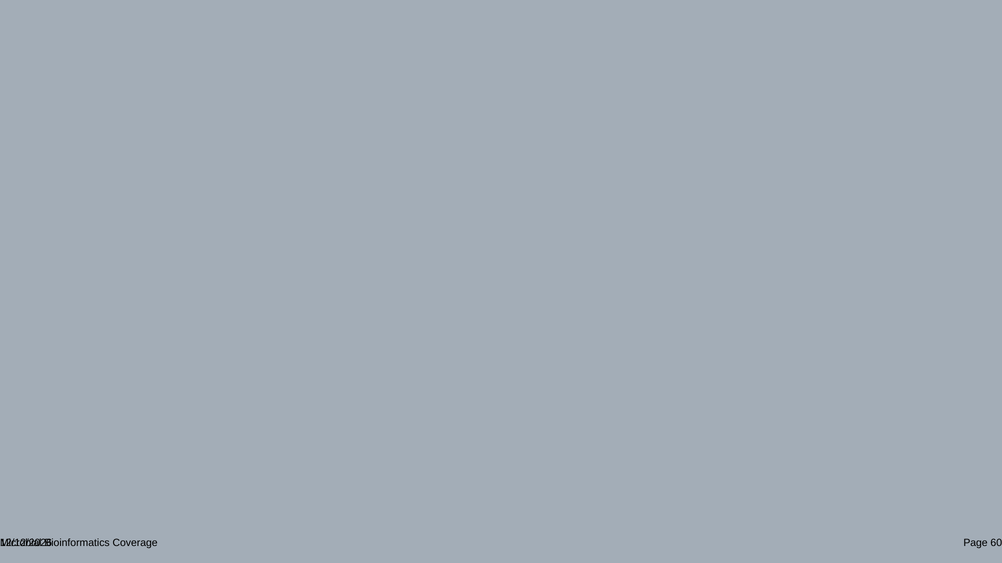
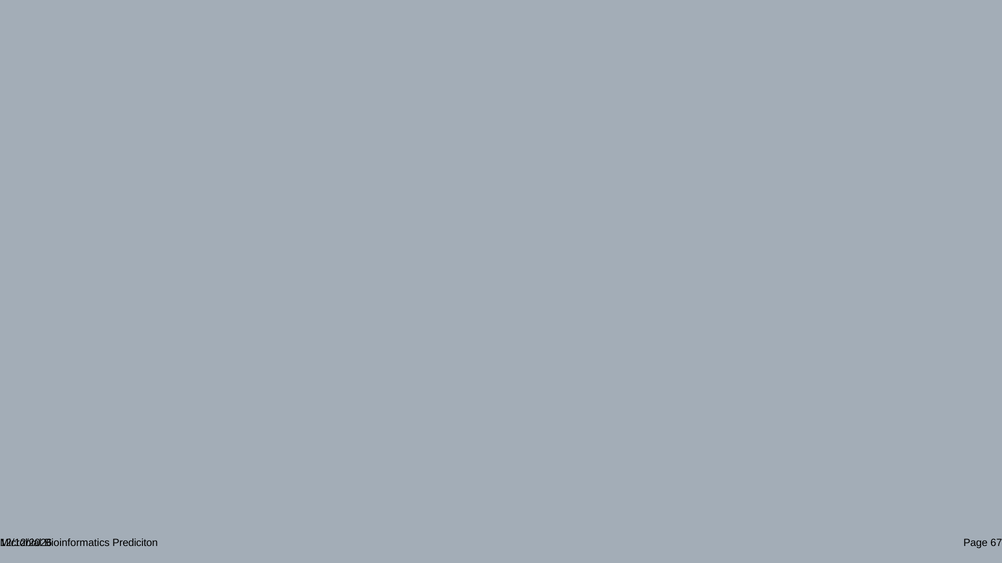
Coverage: Coverage -> Prediciton (135, 543)
60: 60 -> 67 (996, 543)
